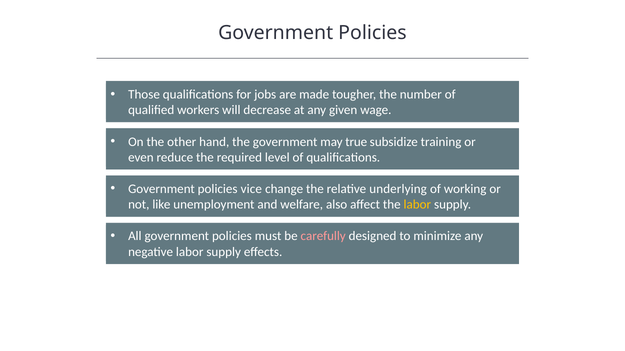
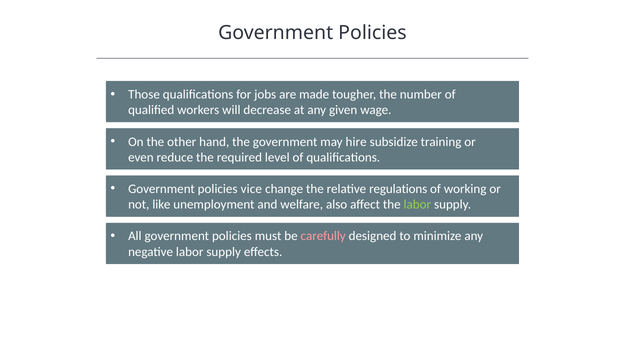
true: true -> hire (356, 142)
underlying: underlying -> regulations (398, 189)
labor colour: yellow -> light green (417, 205)
